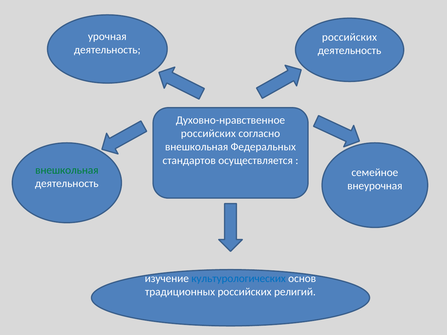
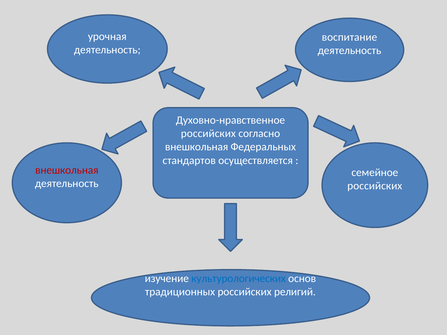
российских: российских -> воспитание (349, 37)
внешкольная colour: green -> red (67, 170)
внеурочная: внеурочная -> российских (375, 186)
